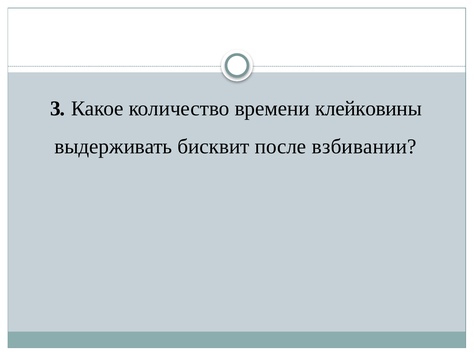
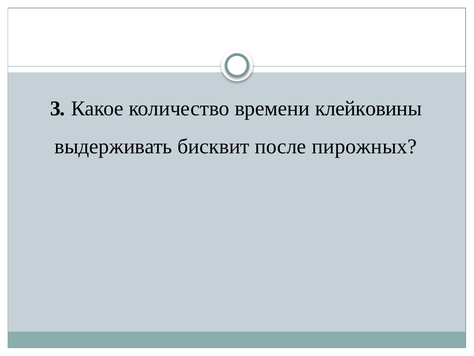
взбивании: взбивании -> пирожных (364, 146)
